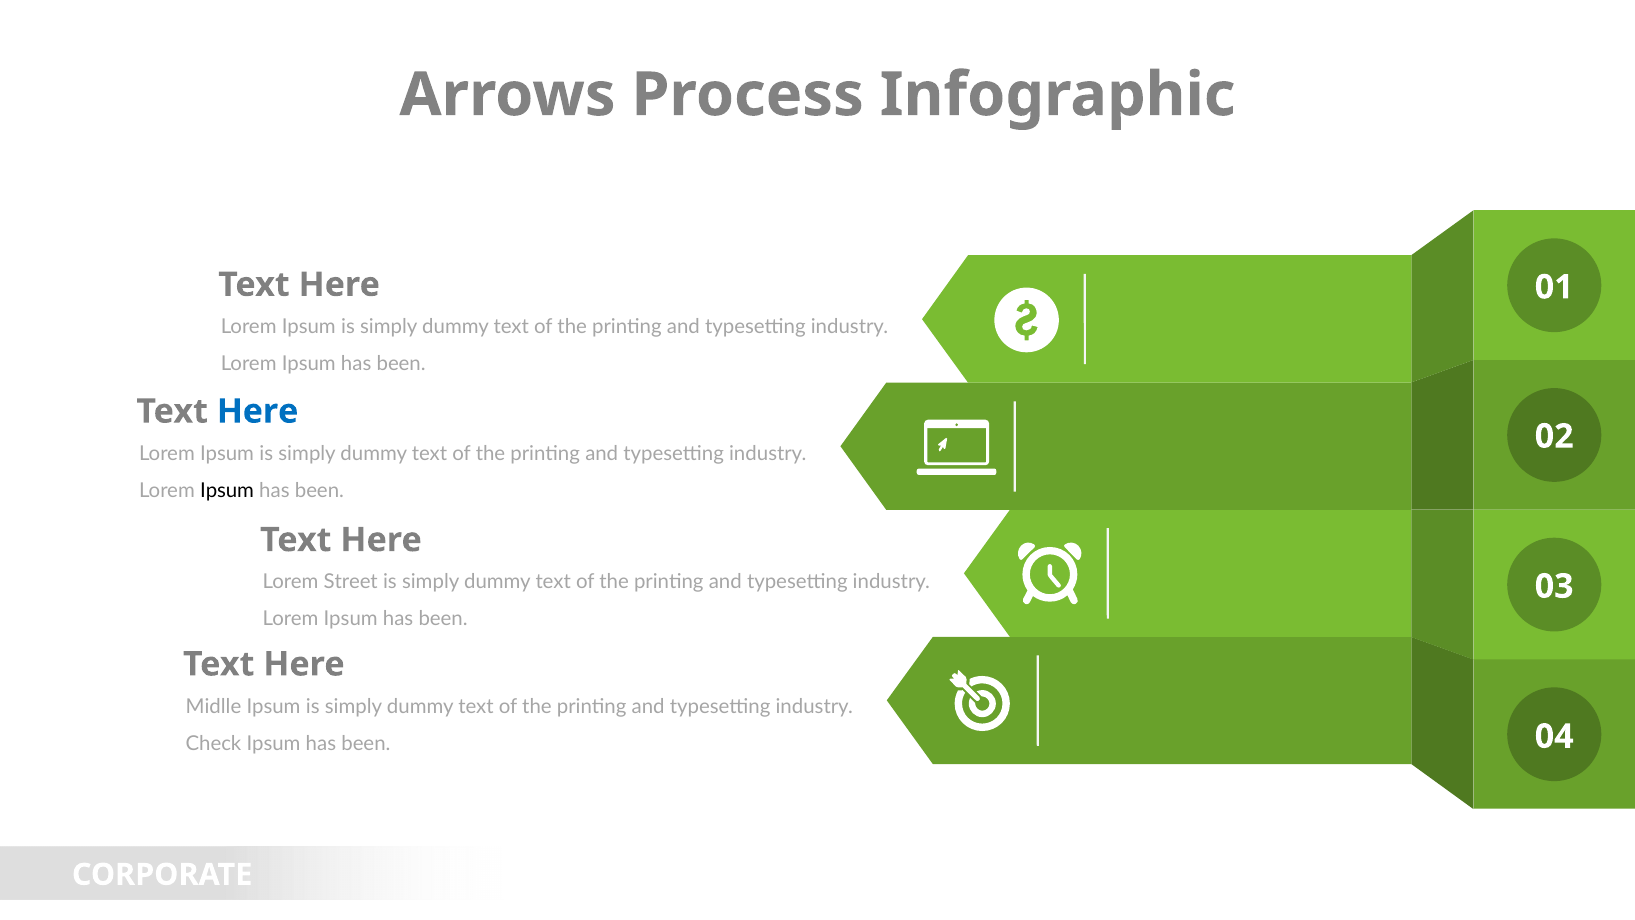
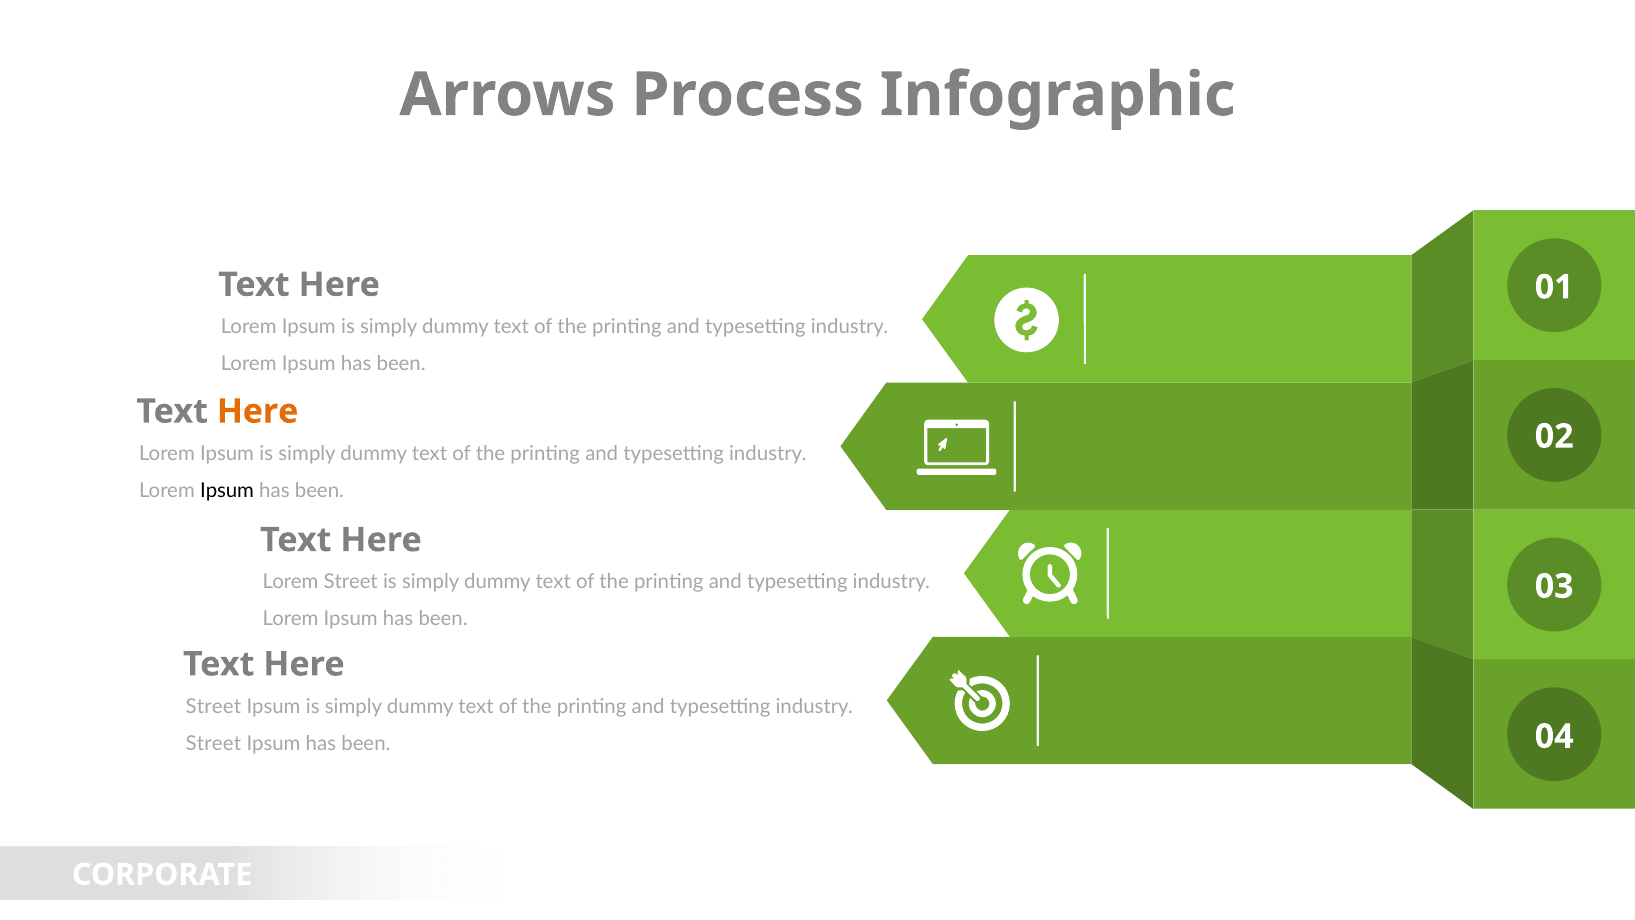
Here colour: blue -> orange (258, 411)
Midlle: Midlle -> Street (213, 706)
Check: Check -> Street (213, 743)
